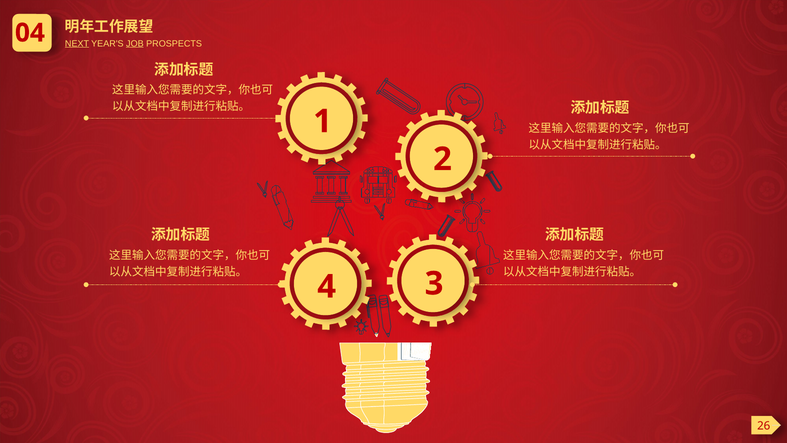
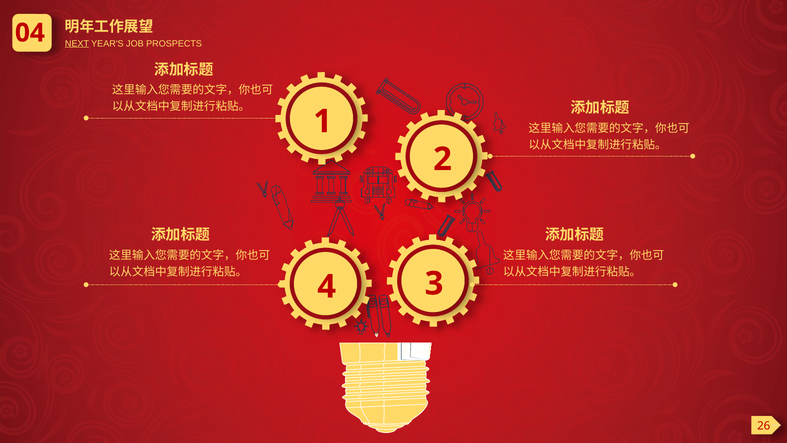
JOB underline: present -> none (135, 44)
